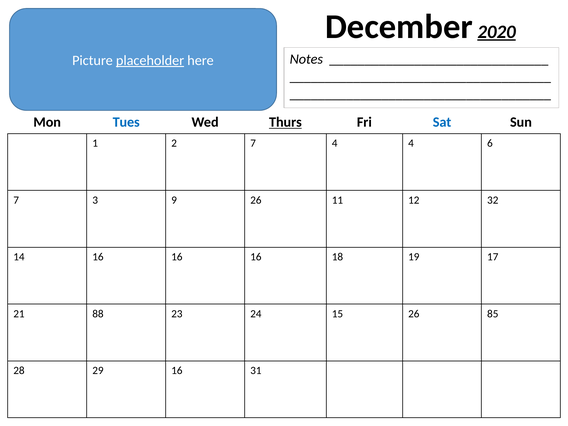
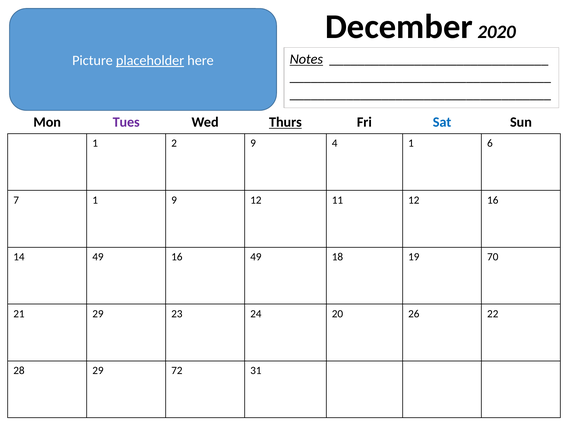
2020 underline: present -> none (497, 32)
Notes underline: none -> present (306, 59)
Tues colour: blue -> purple (126, 122)
2 7: 7 -> 9 (253, 143)
4 4: 4 -> 1 (411, 143)
7 3: 3 -> 1 (95, 200)
9 26: 26 -> 12 (256, 200)
12 32: 32 -> 16 (493, 200)
14 16: 16 -> 49 (98, 257)
16: 16 -> 49 (256, 257)
17: 17 -> 70 (493, 257)
21 88: 88 -> 29 (98, 314)
15: 15 -> 20 (337, 314)
85: 85 -> 22 (493, 314)
29 16: 16 -> 72 (177, 371)
